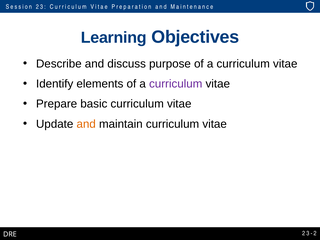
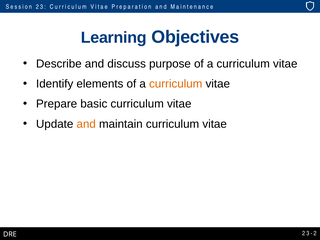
curriculum colour: purple -> orange (176, 84)
